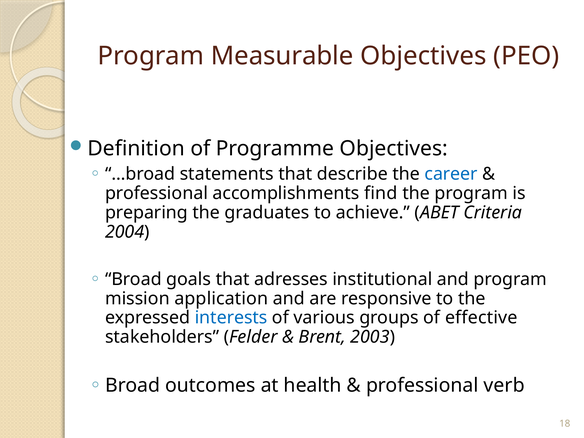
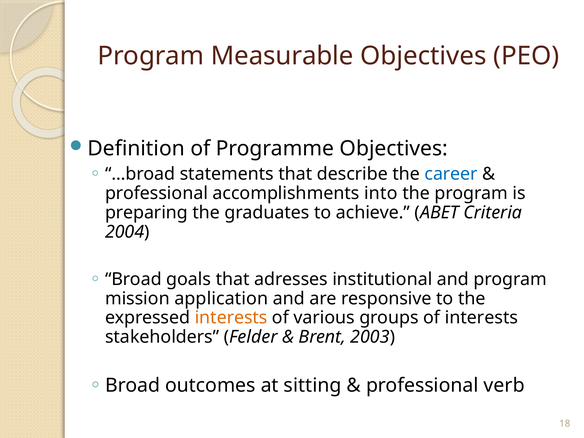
find: find -> into (381, 193)
interests colour: blue -> orange (231, 318)
of effective: effective -> interests (481, 318)
health: health -> sitting (313, 385)
